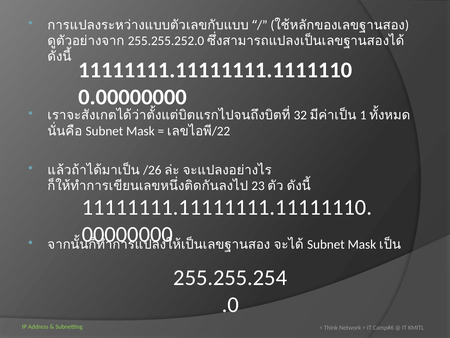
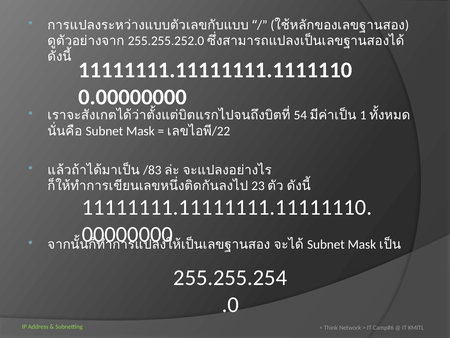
32: 32 -> 54 (300, 115)
/26: /26 -> /83 (152, 170)
